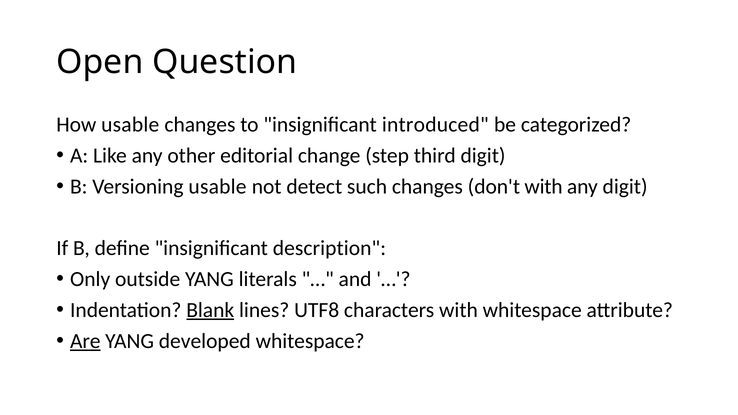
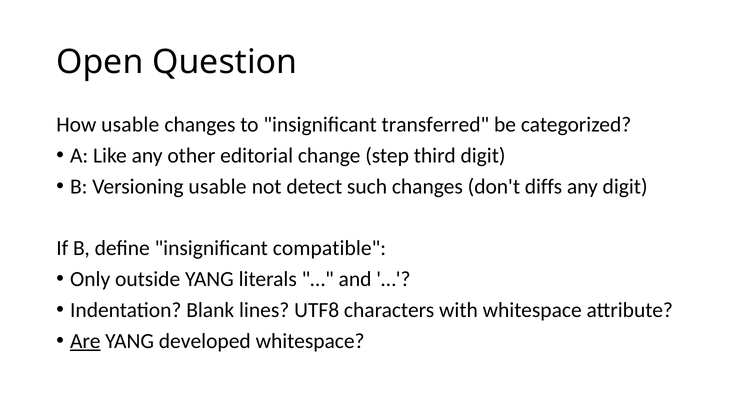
introduced: introduced -> transferred (435, 125)
don't with: with -> diffs (544, 187)
description: description -> compatible (329, 248)
Blank underline: present -> none (210, 310)
